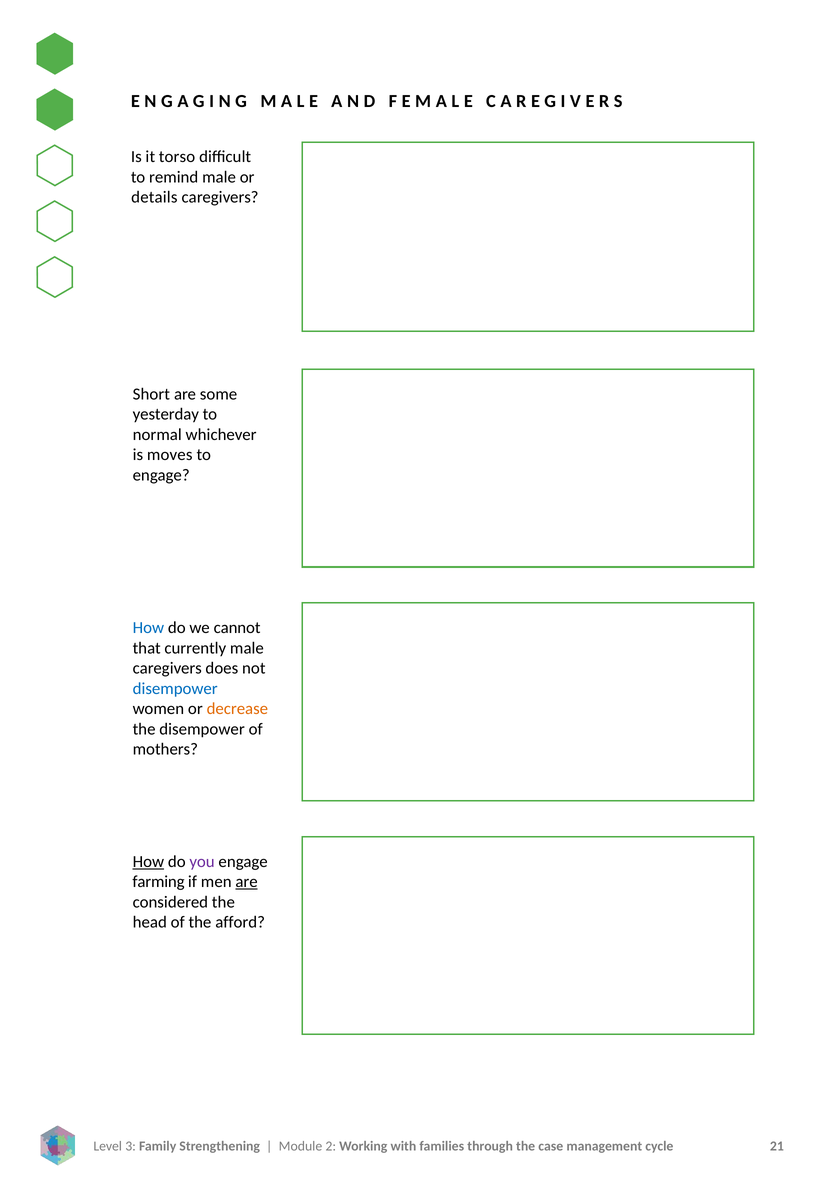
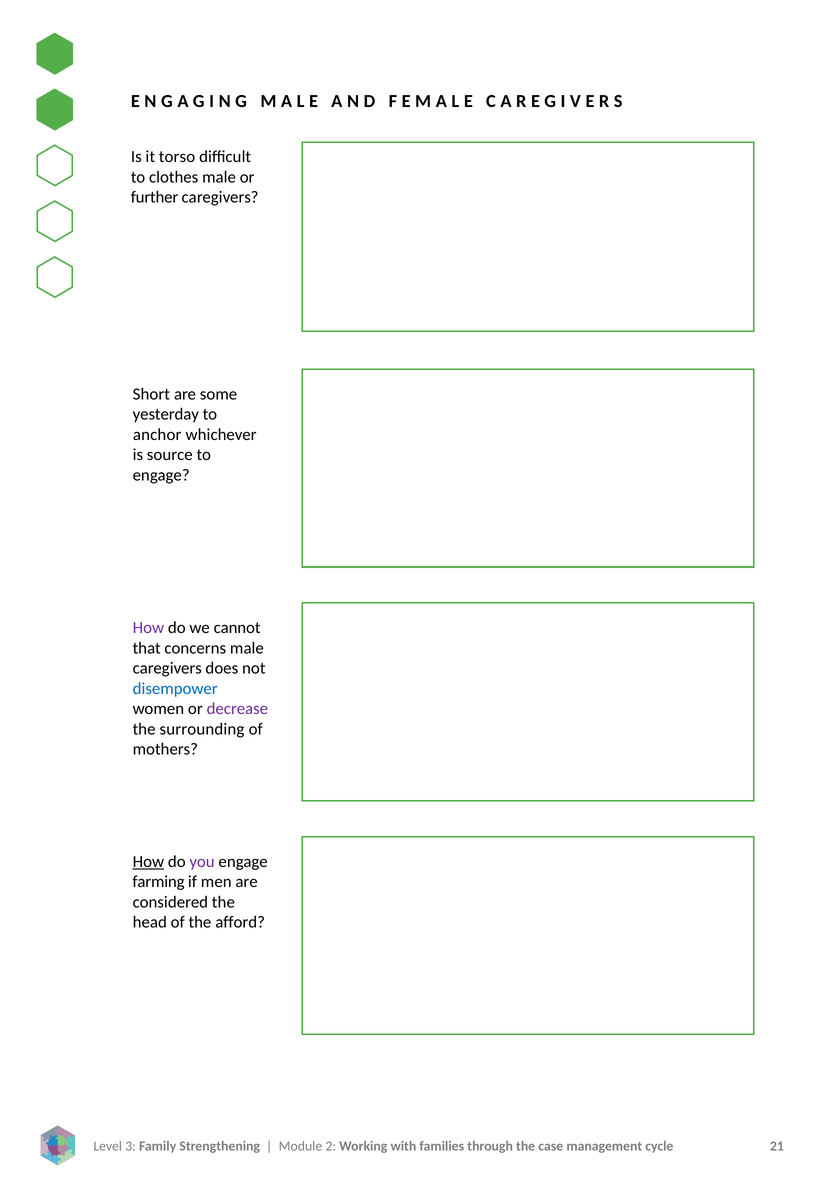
remind: remind -> clothes (174, 177)
details: details -> further (155, 197)
normal: normal -> anchor (157, 434)
moves: moves -> source (170, 455)
How colour: blue -> purple (148, 628)
currently: currently -> concerns (195, 648)
decrease colour: orange -> purple (237, 709)
the disempower: disempower -> surrounding (202, 729)
are underline: present -> none (247, 881)
